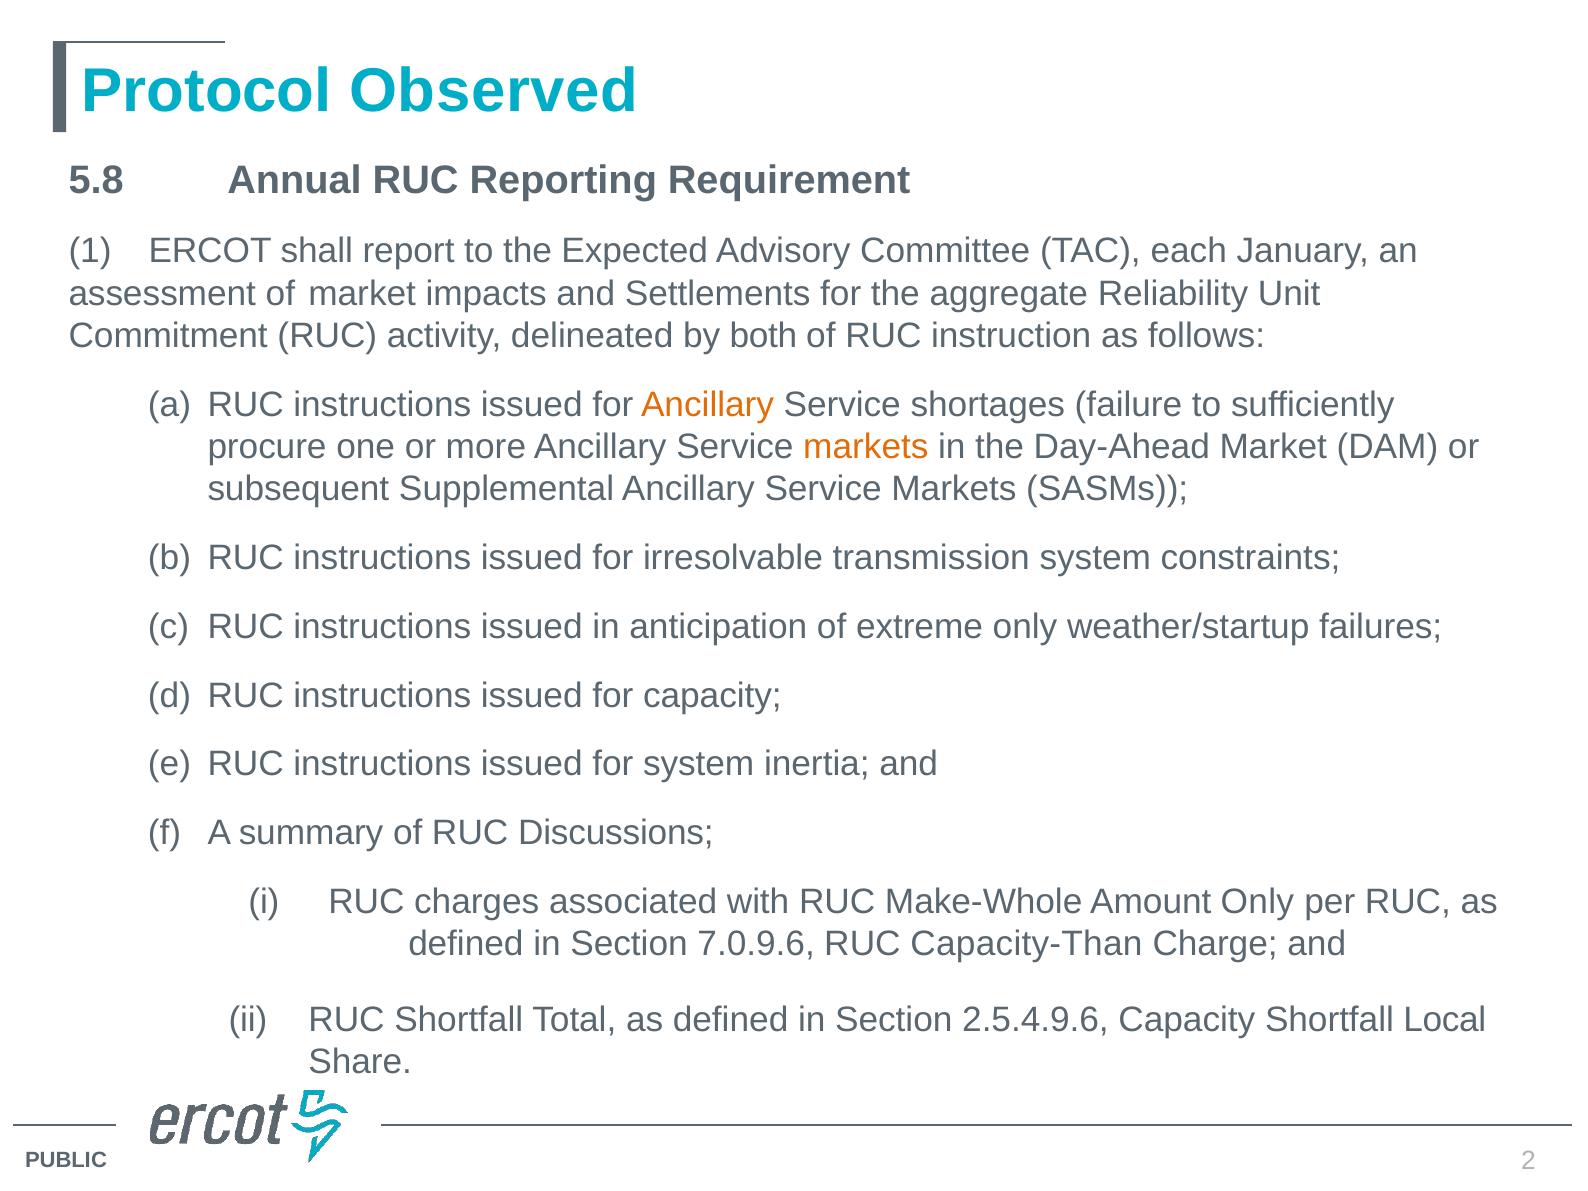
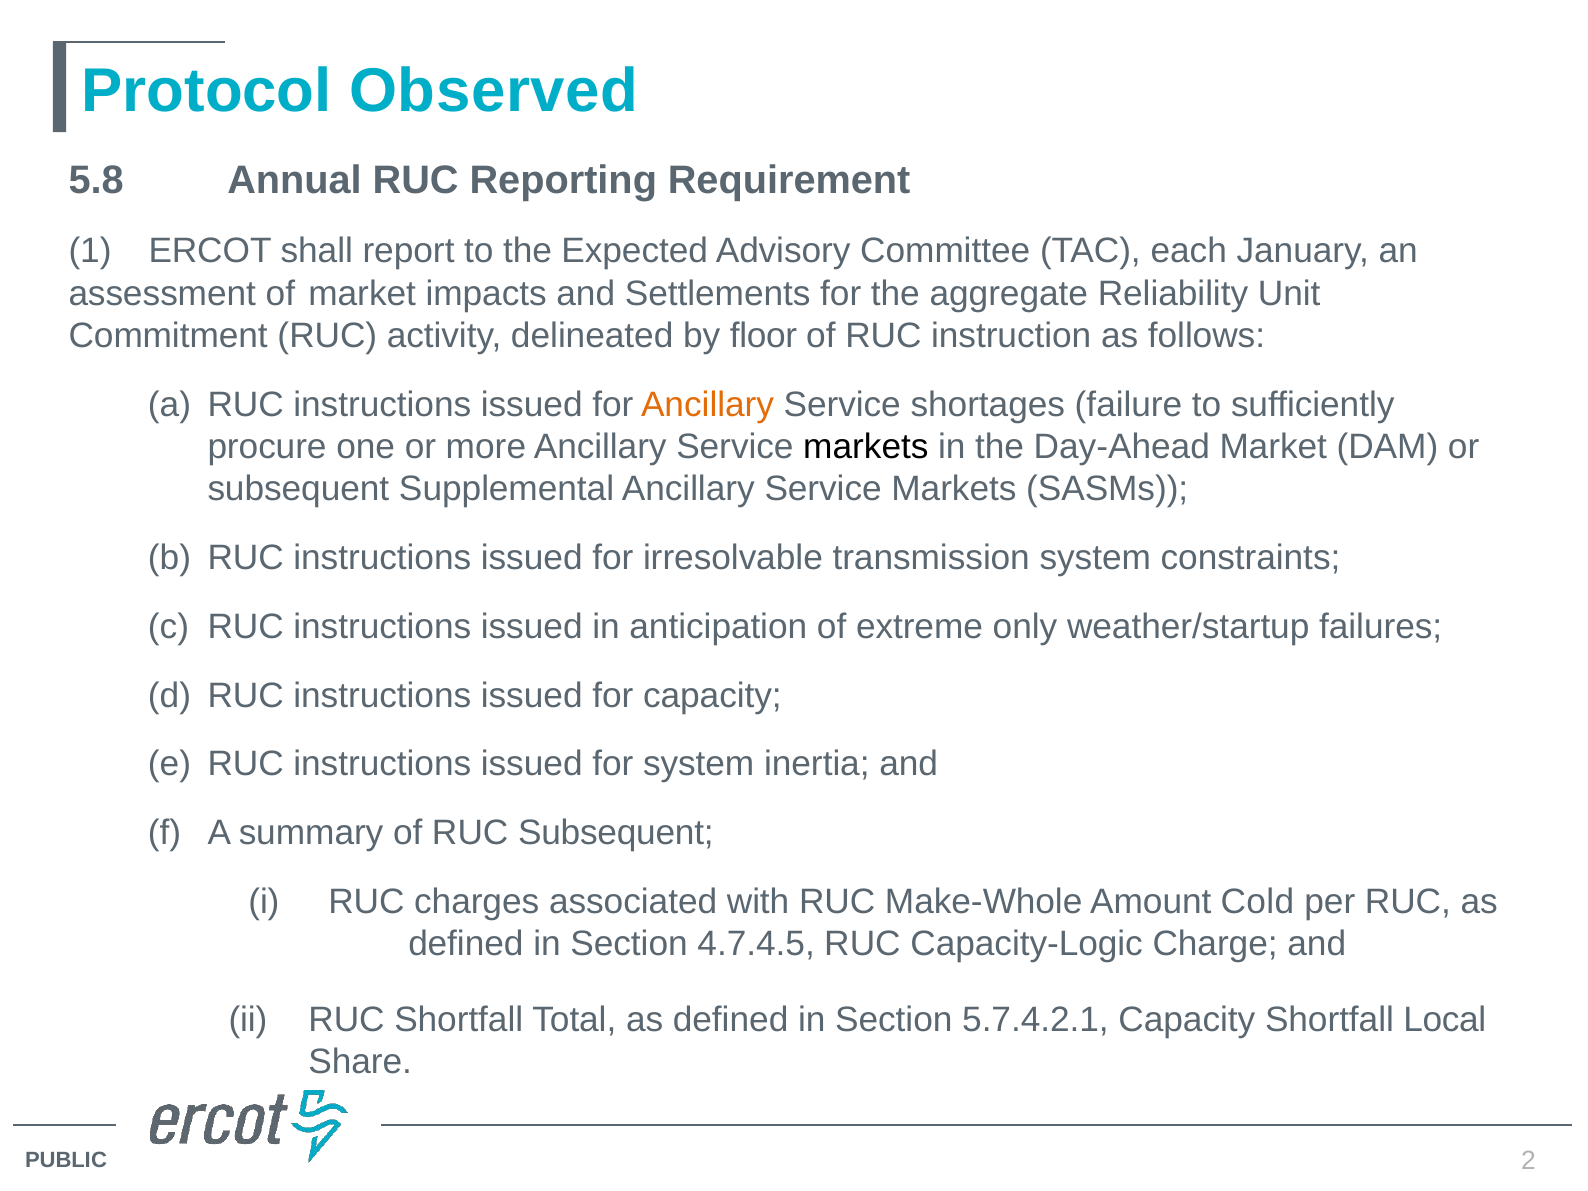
both: both -> floor (763, 336)
markets colour: orange -> black (866, 447)
RUC Discussions: Discussions -> Subsequent (616, 833)
Amount Only: Only -> Cold (1257, 902)
7.0.9.6: 7.0.9.6 -> 4.7.4.5 (756, 944)
Capacity-Than: Capacity-Than -> Capacity-Logic (1027, 944)
2.5.4.9.6: 2.5.4.9.6 -> 5.7.4.2.1 (1035, 1020)
